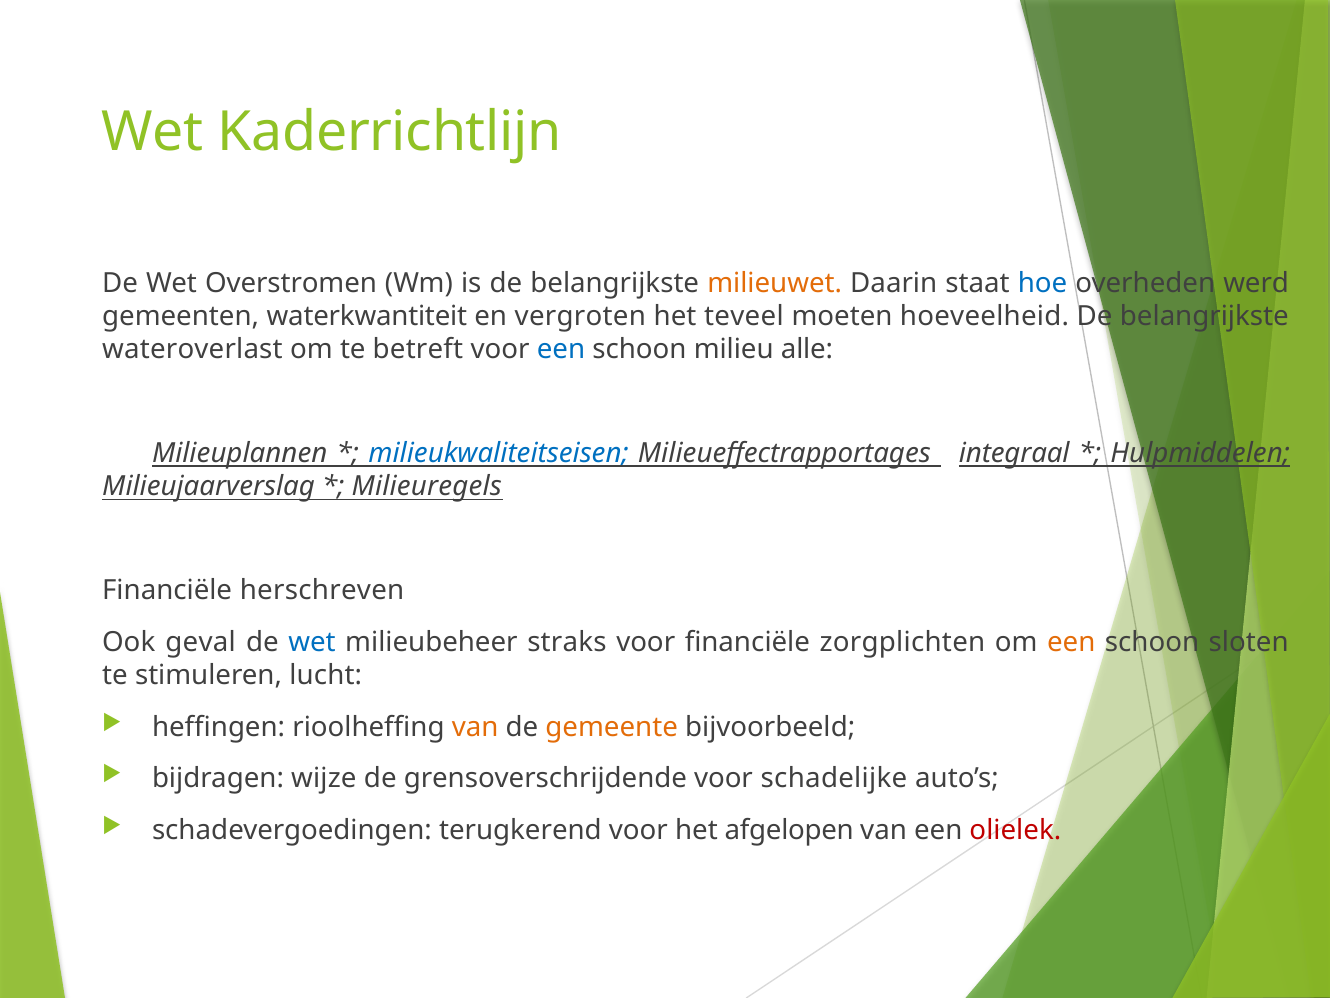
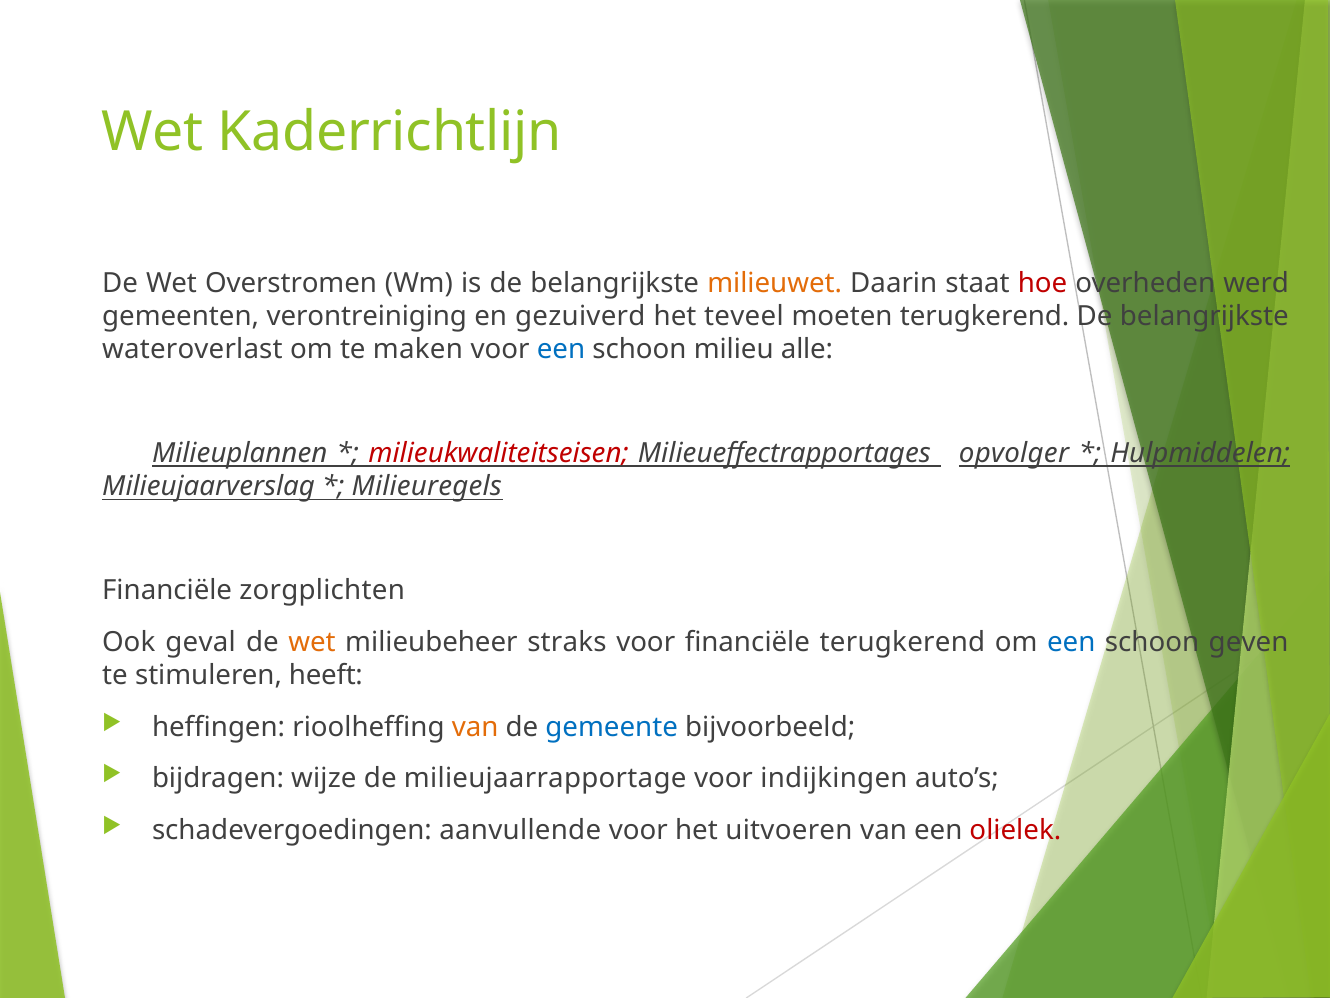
hoe colour: blue -> red (1043, 283)
waterkwantiteit: waterkwantiteit -> verontreiniging (367, 316)
vergroten: vergroten -> gezuiverd (580, 316)
moeten hoeveelheid: hoeveelheid -> terugkerend (985, 316)
betreft: betreft -> maken (418, 350)
milieukwaliteitseisen colour: blue -> red (498, 453)
integraal: integraal -> opvolger (1014, 453)
herschreven: herschreven -> zorgplichten (322, 590)
wet colour: blue -> orange (312, 642)
financiële zorgplichten: zorgplichten -> terugkerend (902, 642)
een colour: orange -> blue (1071, 642)
sloten: sloten -> geven (1249, 642)
lucht: lucht -> heeft (326, 675)
gemeente colour: orange -> blue (612, 727)
grensoverschrijdende: grensoverschrijdende -> milieujaarrapportage (545, 778)
schadelijke: schadelijke -> indijkingen (834, 778)
terugkerend: terugkerend -> aanvullende (520, 830)
afgelopen: afgelopen -> uitvoeren (789, 830)
